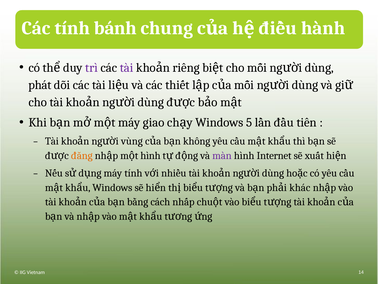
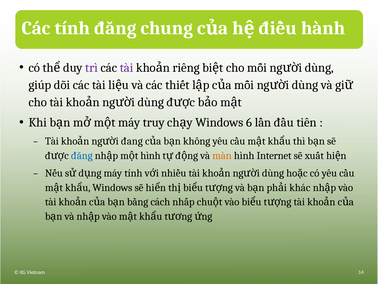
tính bánh: bánh -> đăng (115, 28)
phát: phát -> giúp (40, 85)
giao: giao -> truy (154, 122)
5: 5 -> 6 (249, 122)
vùng: vùng -> đang (132, 141)
đăng colour: orange -> blue (82, 155)
màn colour: purple -> orange (222, 155)
